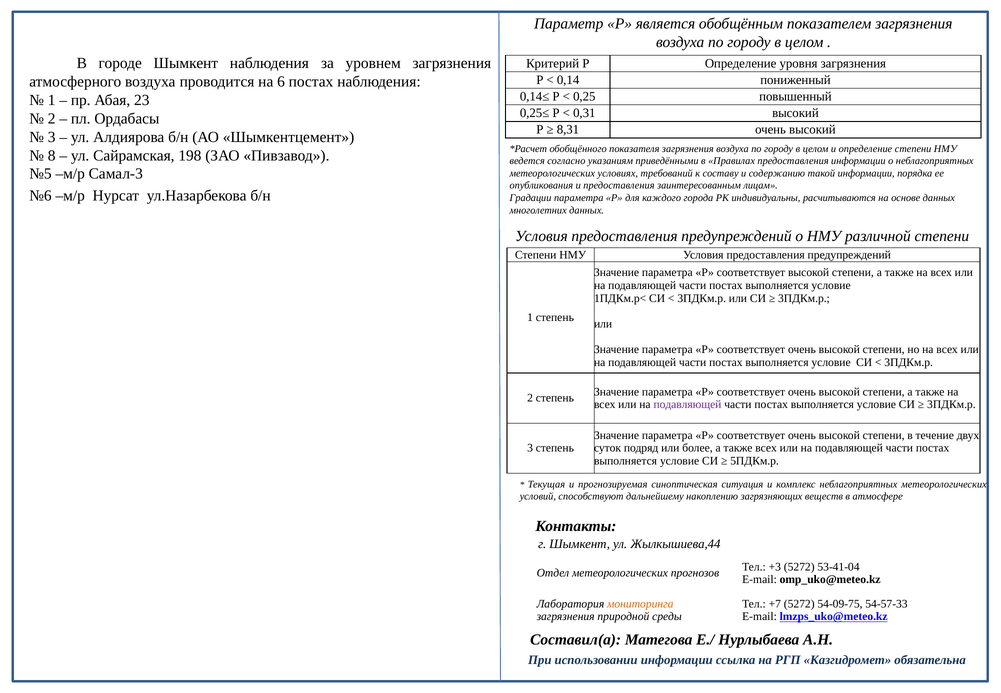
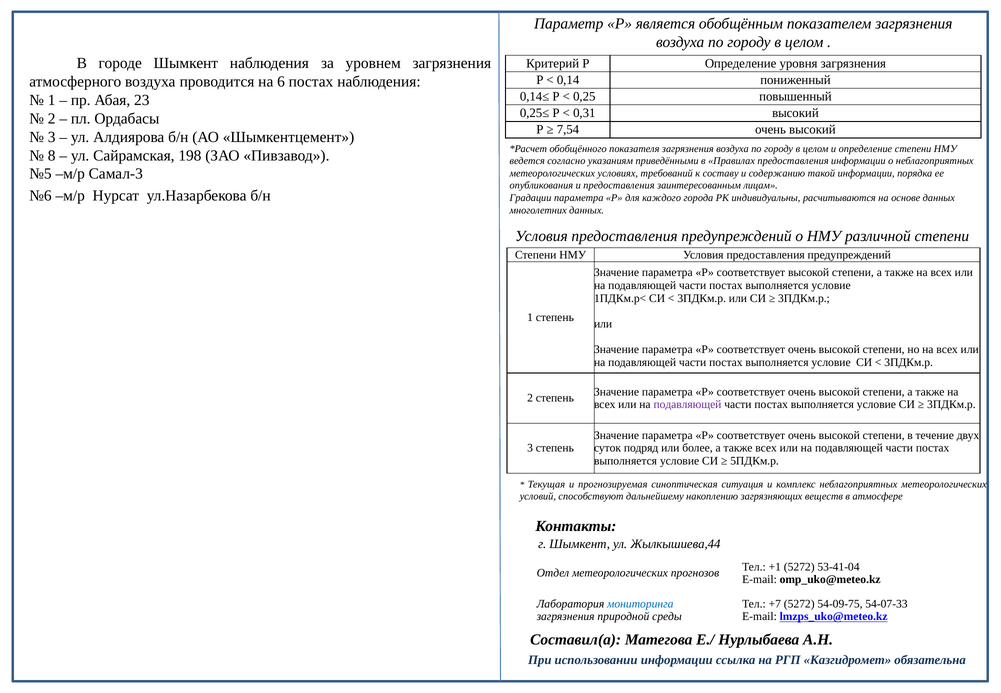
8,31: 8,31 -> 7,54 (568, 130)
+3: +3 -> +1 (775, 567)
мониторинга colour: orange -> blue (640, 604)
54-57-33: 54-57-33 -> 54-07-33 (886, 604)
